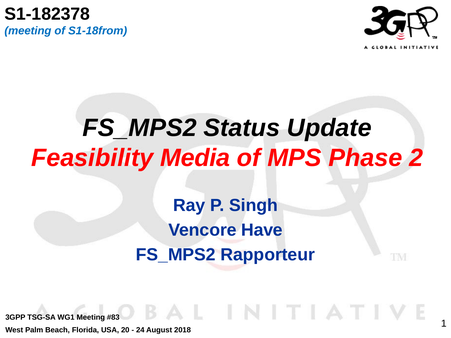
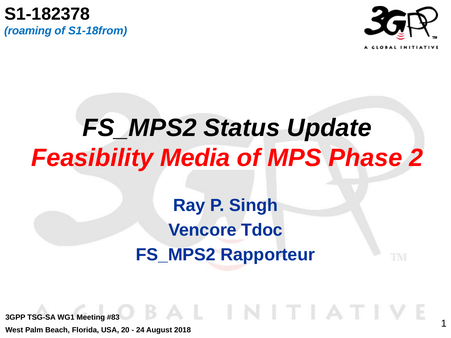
meeting: meeting -> roaming (28, 31)
Have: Have -> Tdoc (262, 230)
